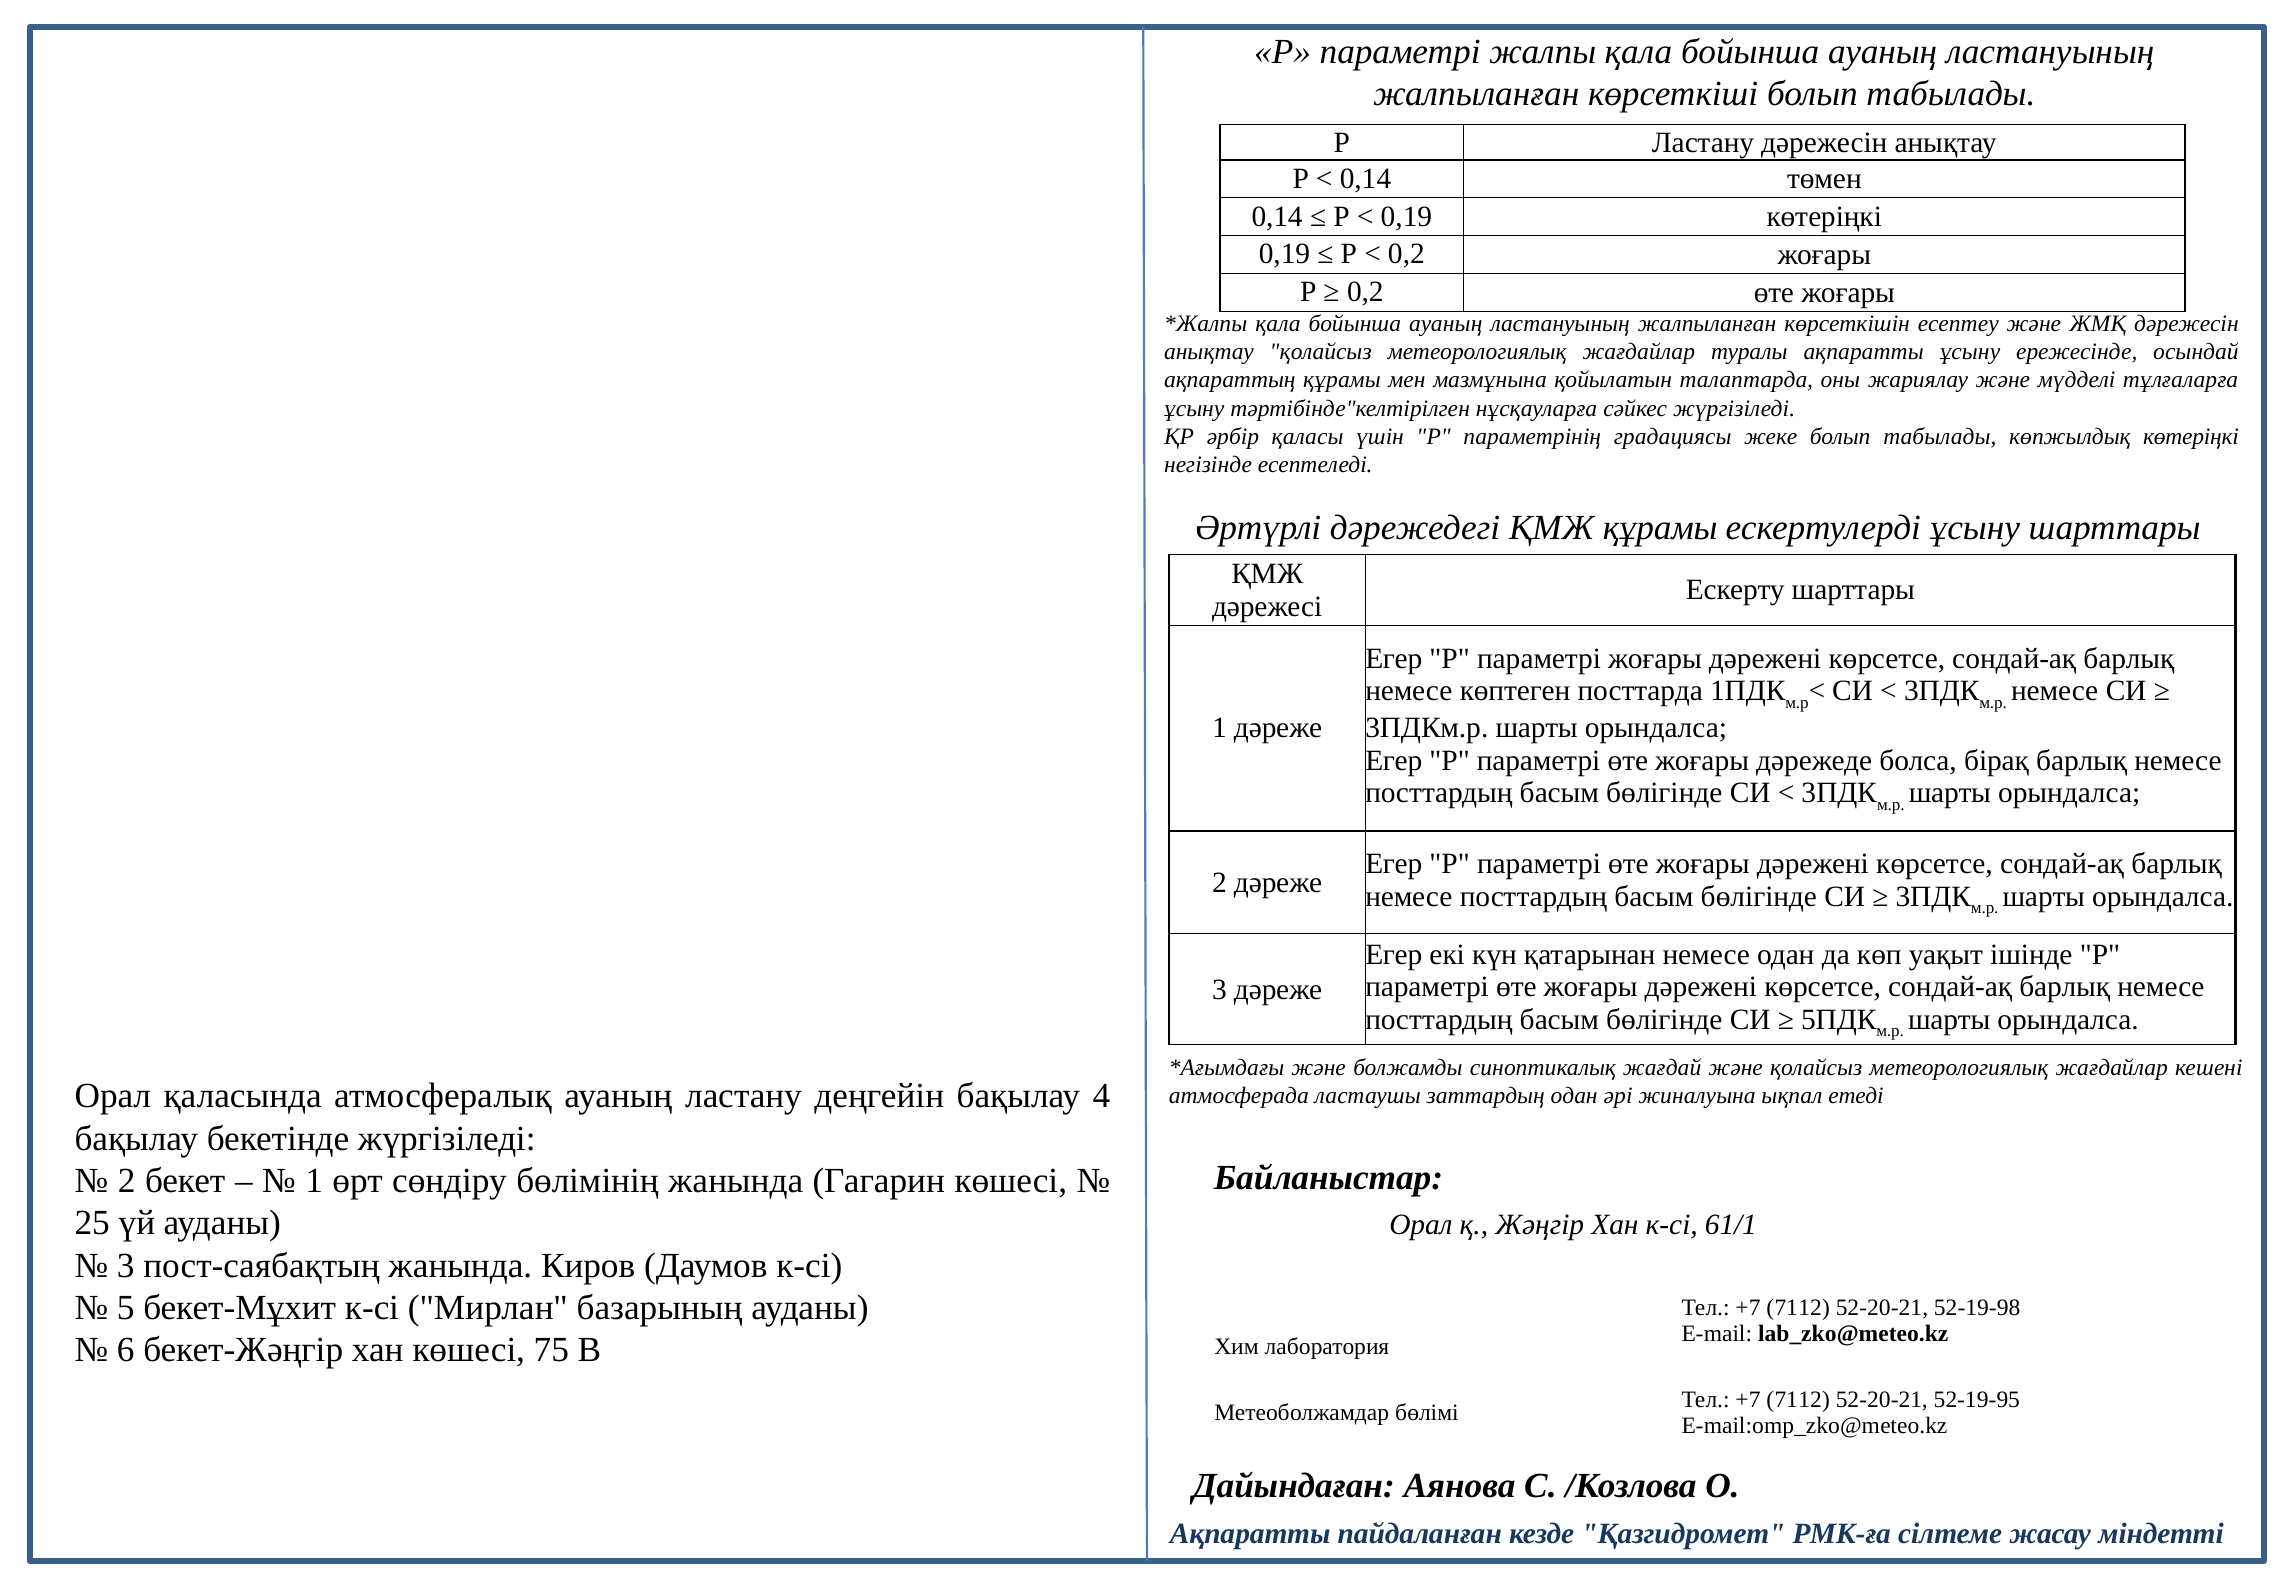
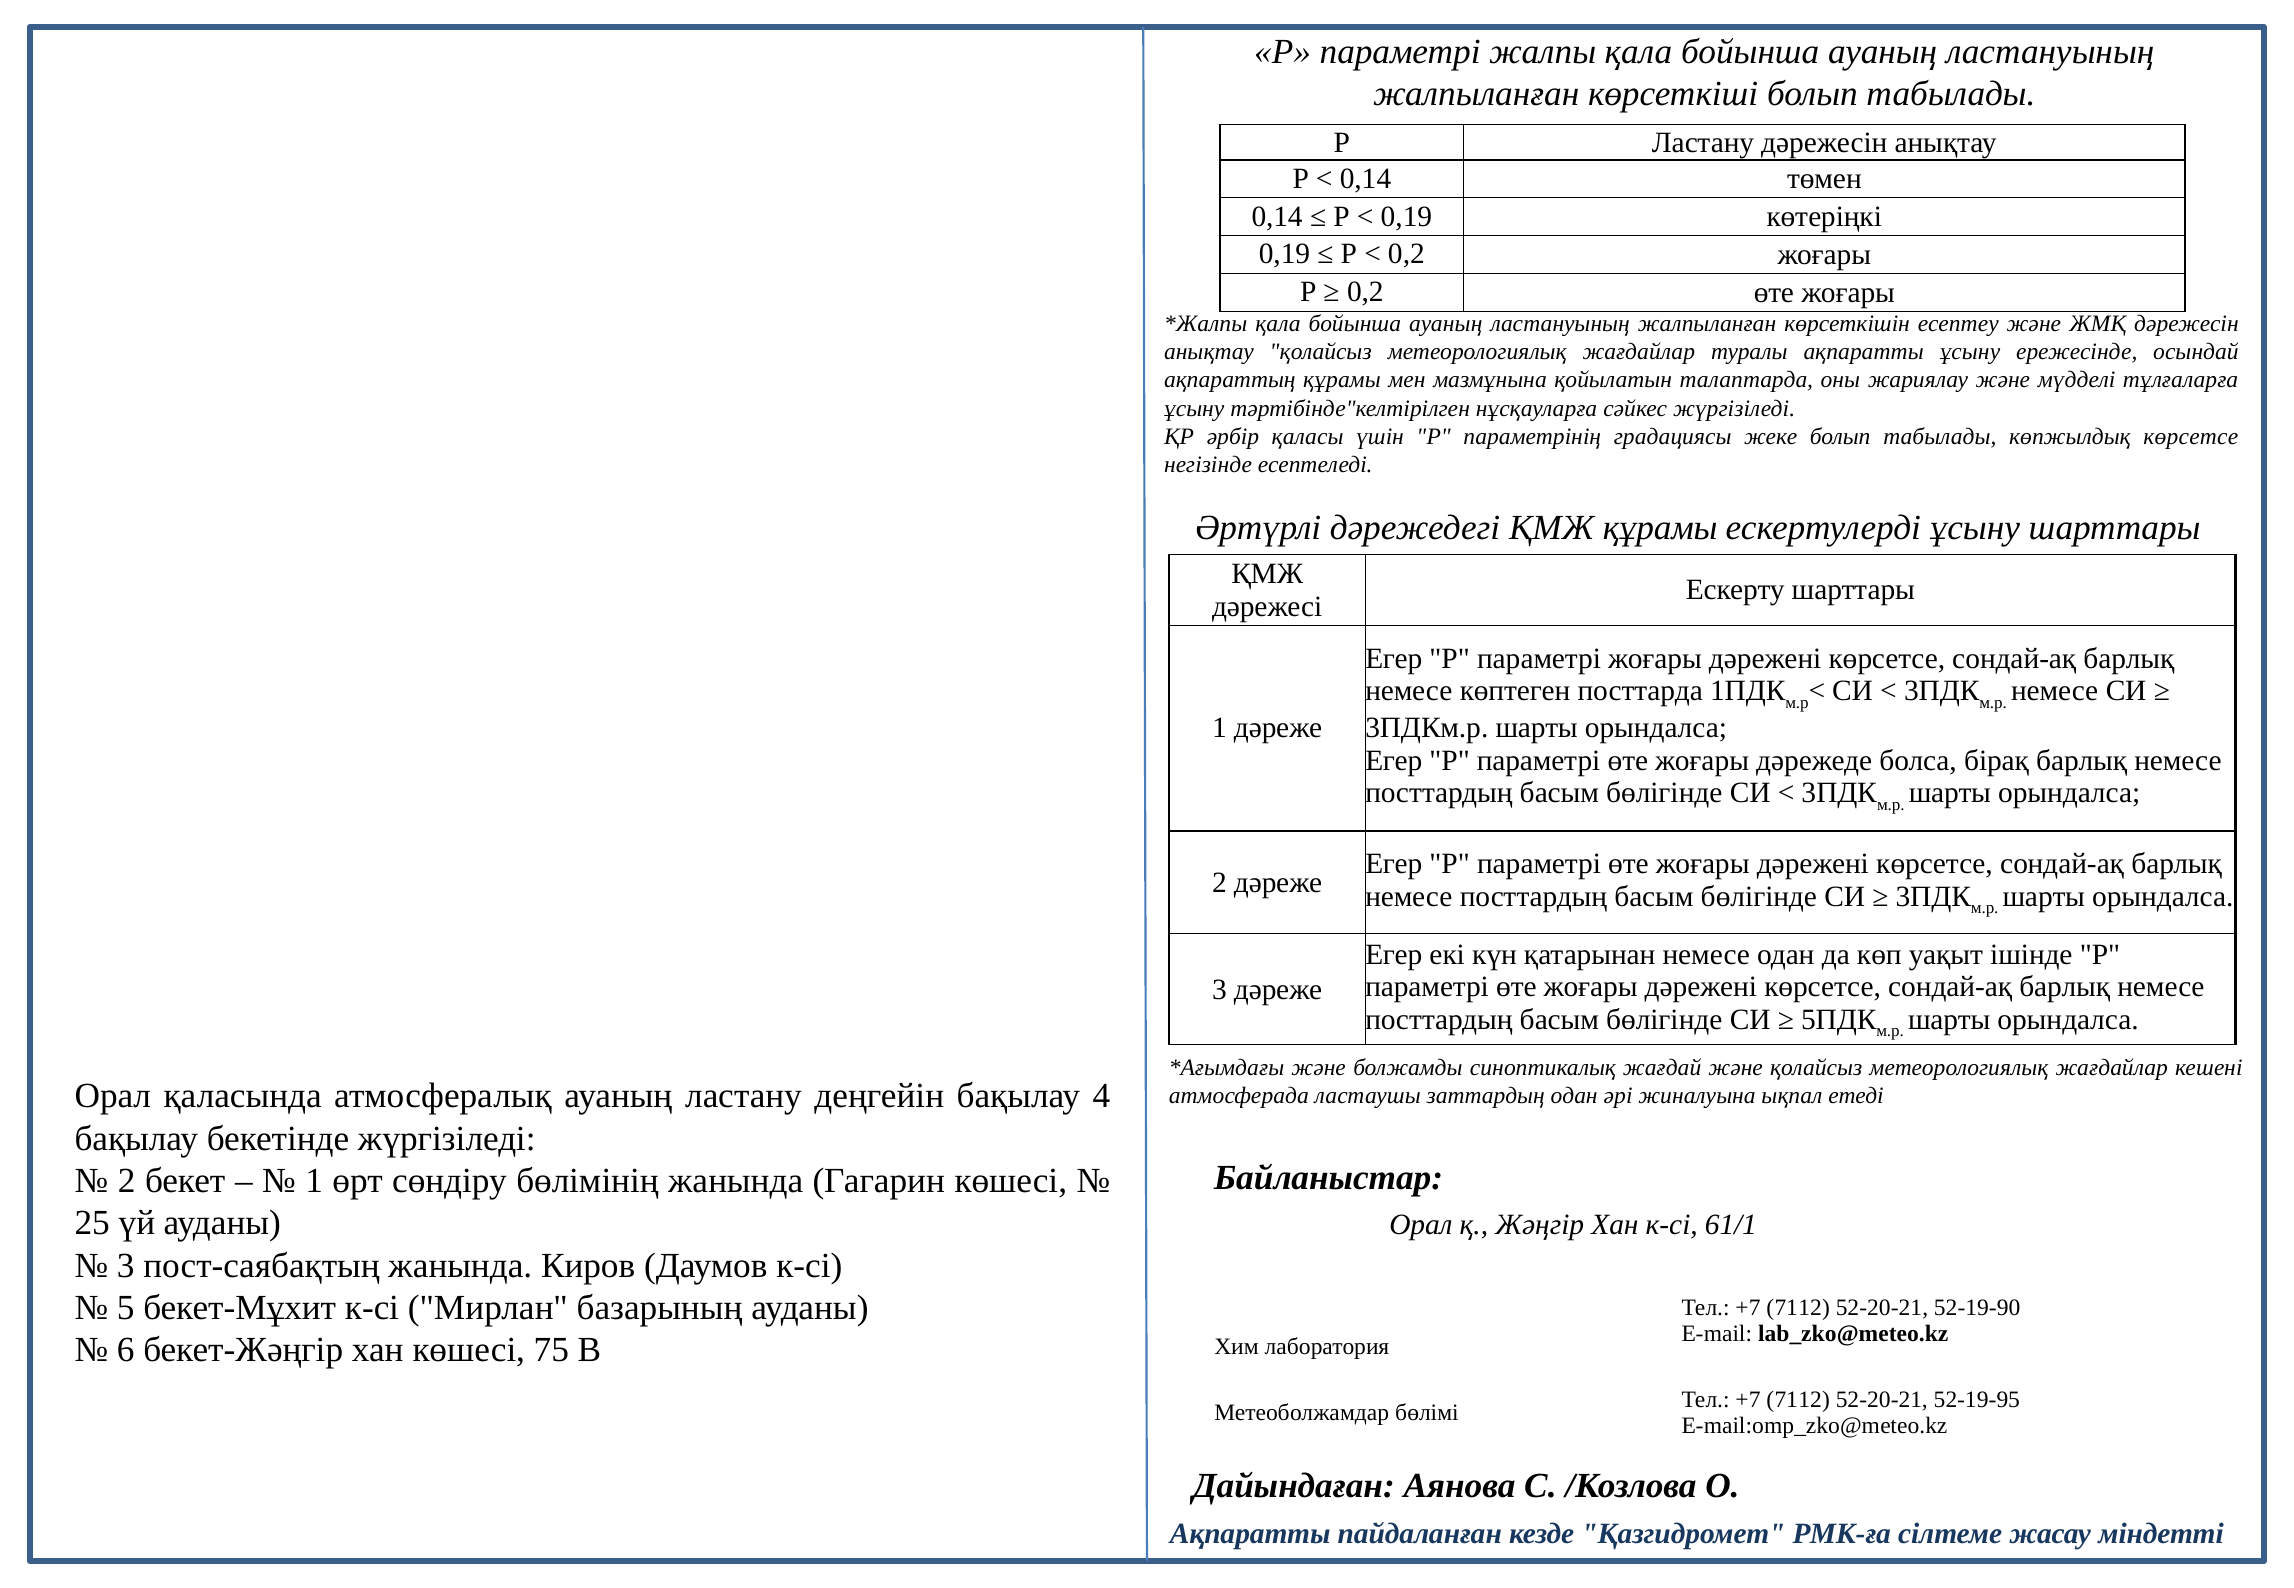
көпжылдық көтеріңкі: көтеріңкі -> көрсетсе (2191, 437)
52-19-98: 52-19-98 -> 52-19-90 (1977, 1308)
